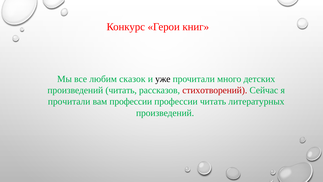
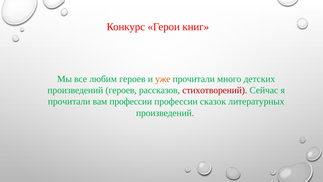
любим сказок: сказок -> героев (132, 79)
уже colour: black -> orange (163, 79)
произведений читать: читать -> героев (121, 90)
профессии читать: читать -> сказок (213, 101)
